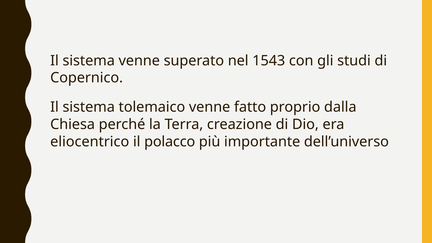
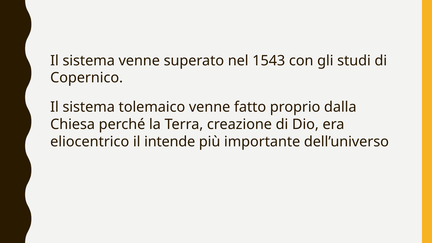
polacco: polacco -> intende (170, 142)
